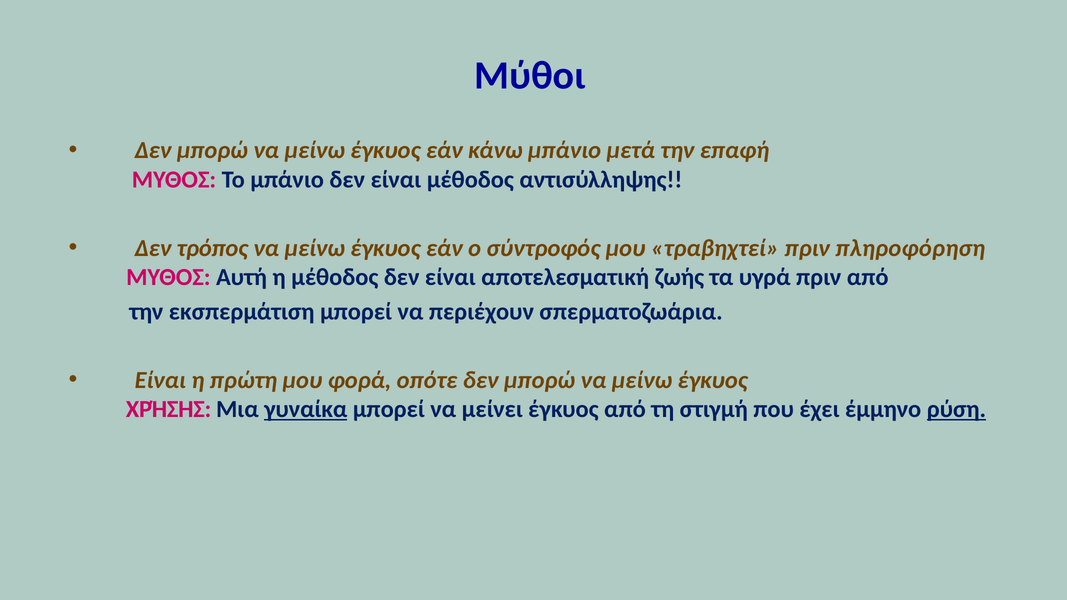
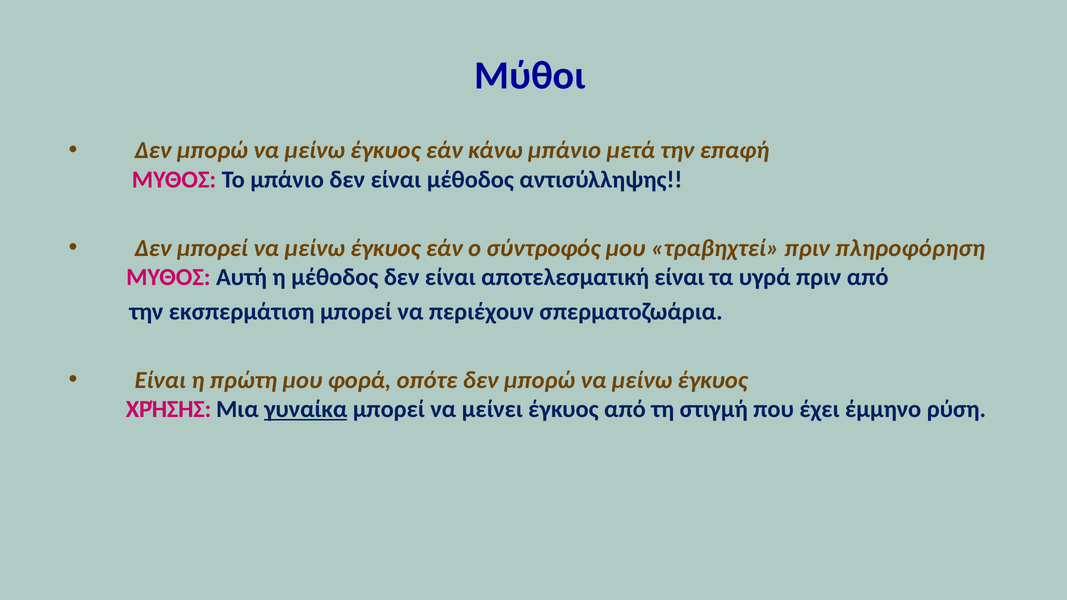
Δεν τρόπος: τρόπος -> μπορεί (212, 248)
αποτελεσματική ζωής: ζωής -> είναι (679, 277)
ρύση underline: present -> none (956, 409)
